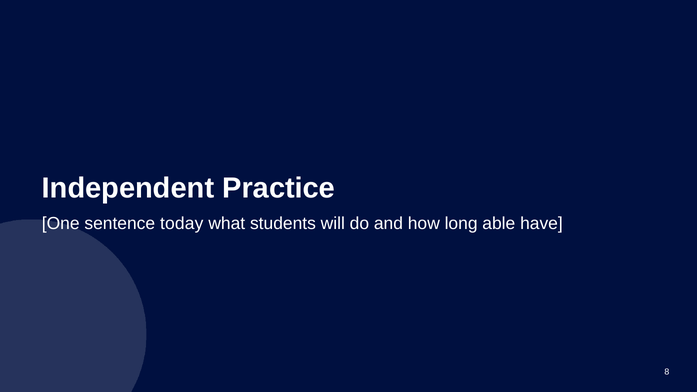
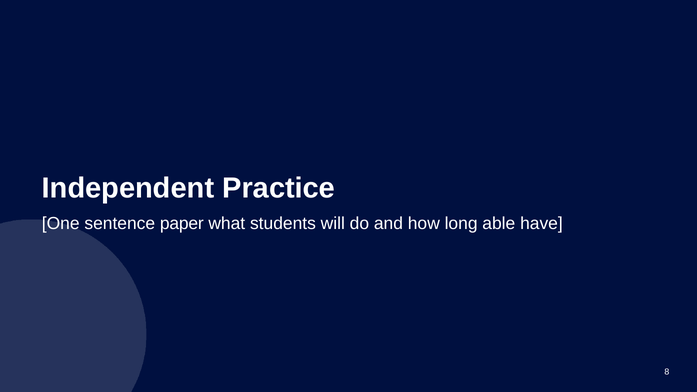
today: today -> paper (182, 223)
